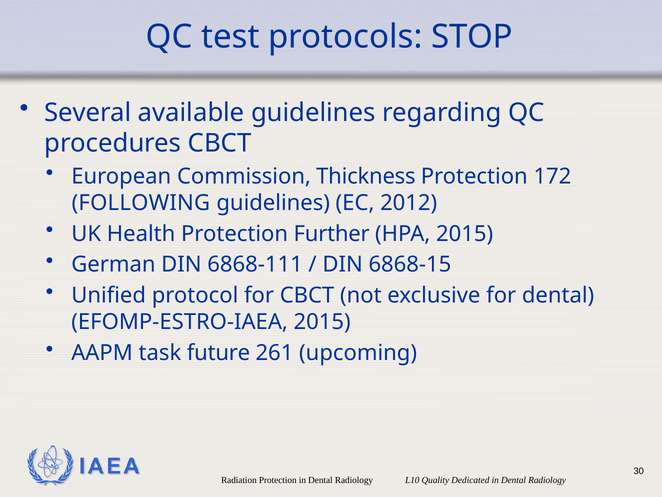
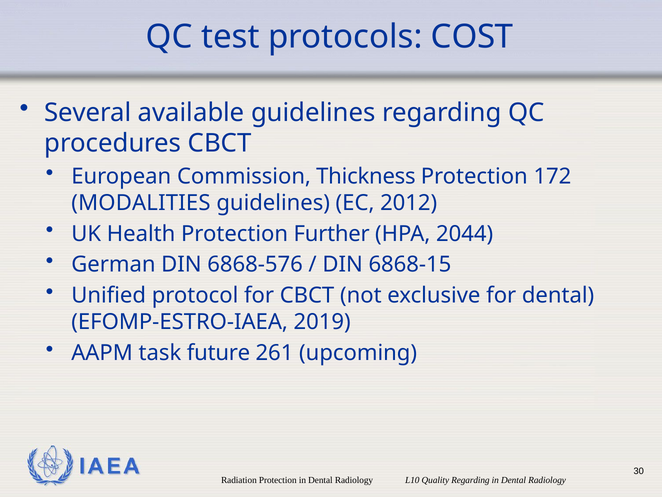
STOP: STOP -> COST (472, 37)
FOLLOWING: FOLLOWING -> MODALITIES (141, 203)
HPA 2015: 2015 -> 2044 (465, 234)
6868-111: 6868-111 -> 6868-576 (255, 264)
EFOMP-ESTRO-IAEA 2015: 2015 -> 2019 (322, 322)
Quality Dedicated: Dedicated -> Regarding (470, 480)
